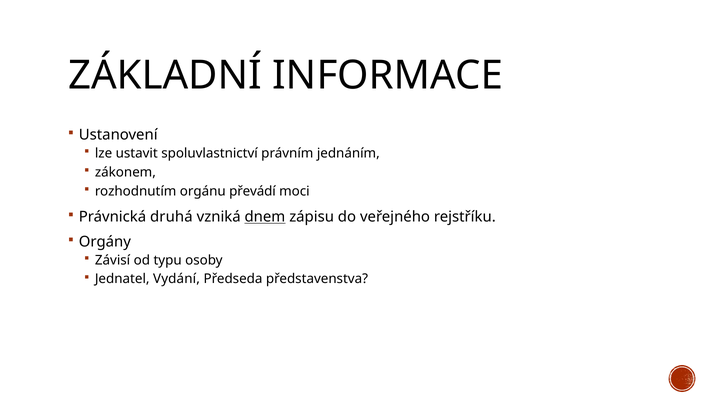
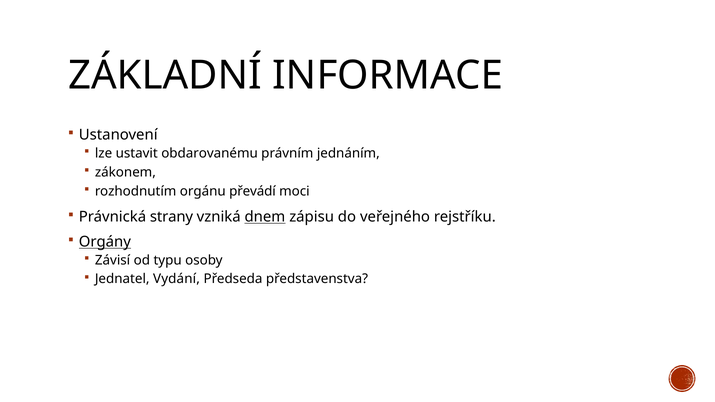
spoluvlastnictví: spoluvlastnictví -> obdarovanému (210, 153)
druhá: druhá -> strany (172, 217)
Orgány underline: none -> present (105, 242)
